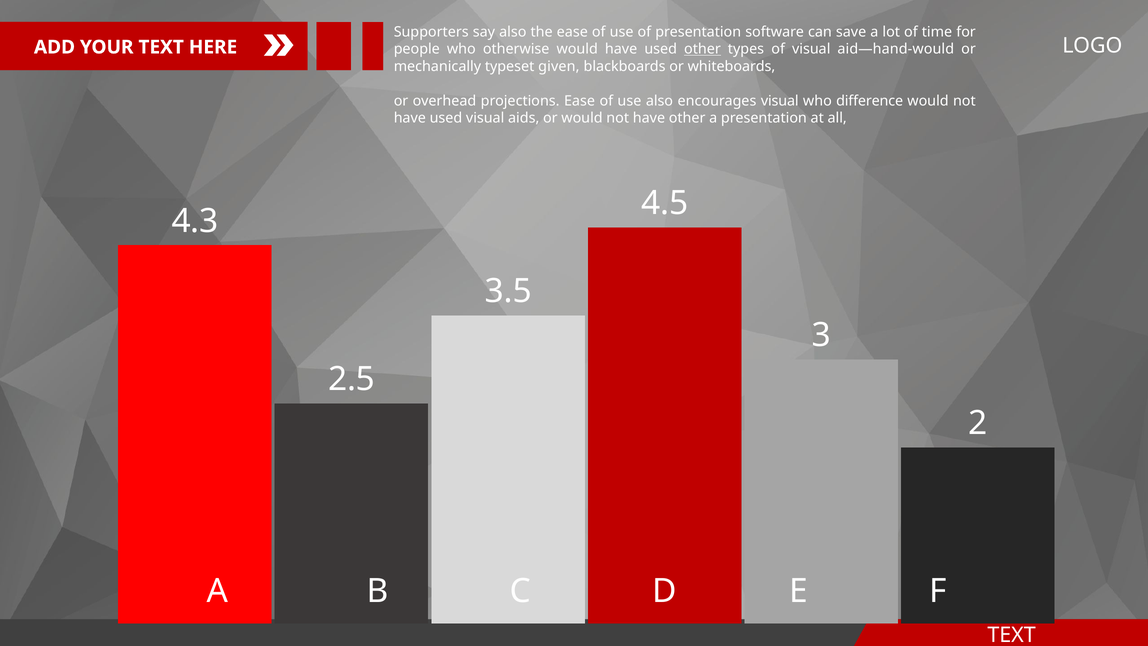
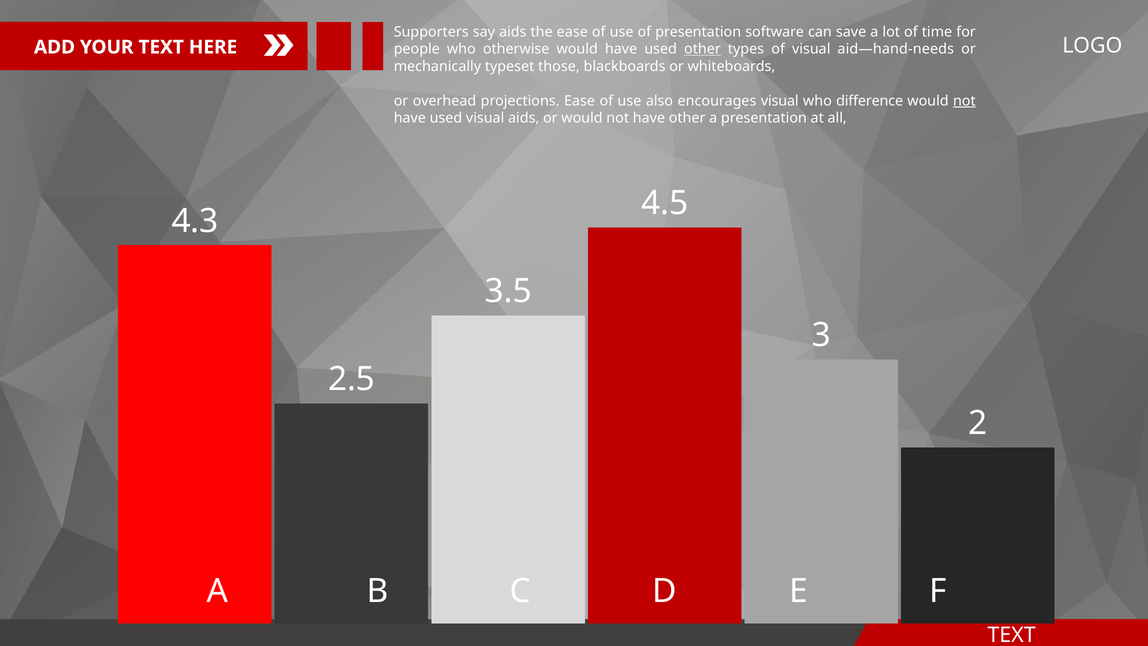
say also: also -> aids (513, 32)
aid—hand-would: aid—hand-would -> aid—hand-needs (896, 49)
given: given -> those (559, 66)
not underline: none -> present (964, 101)
